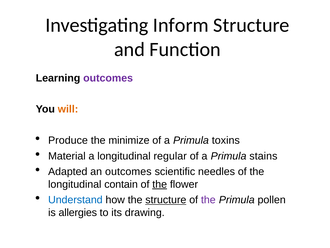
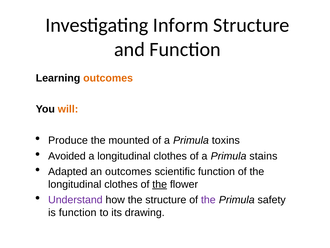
outcomes colour: purple -> orange (108, 78)
minimize: minimize -> mounted (129, 140)
Material: Material -> Avoided (67, 156)
a longitudinal regular: regular -> clothes (170, 156)
scientific needles: needles -> function (217, 171)
contain: contain -> clothes (121, 184)
Understand colour: blue -> purple (75, 200)
structure underline: present -> none (166, 200)
pollen: pollen -> safety (272, 200)
is allergies: allergies -> function (78, 212)
